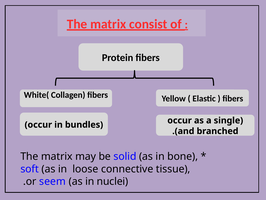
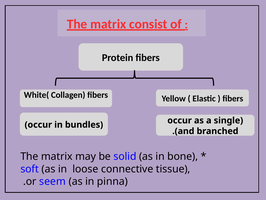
nuclei: nuclei -> pinna (112, 181)
